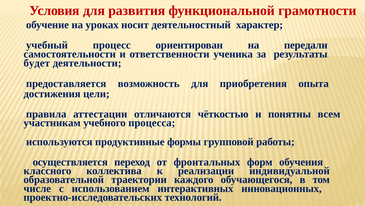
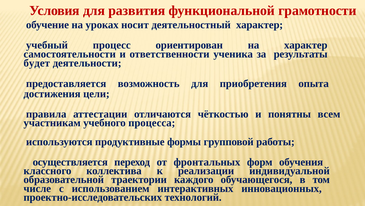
на передали: передали -> характер (306, 45)
